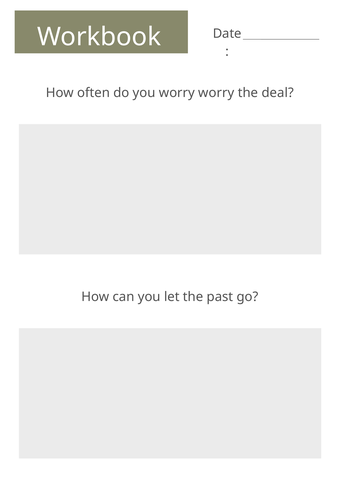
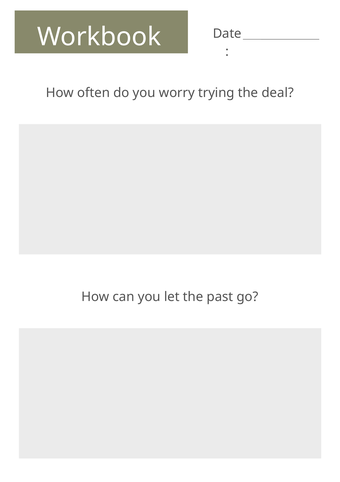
worry worry: worry -> trying (216, 93)
